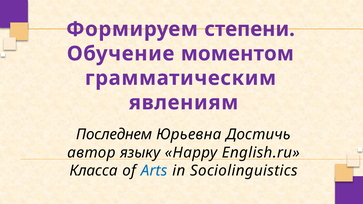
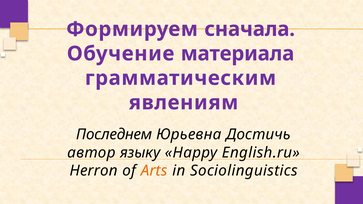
степени: степени -> сначала (250, 29)
моментом: моментом -> материала (238, 54)
Класса: Класса -> Herron (94, 171)
Arts colour: blue -> orange (154, 171)
